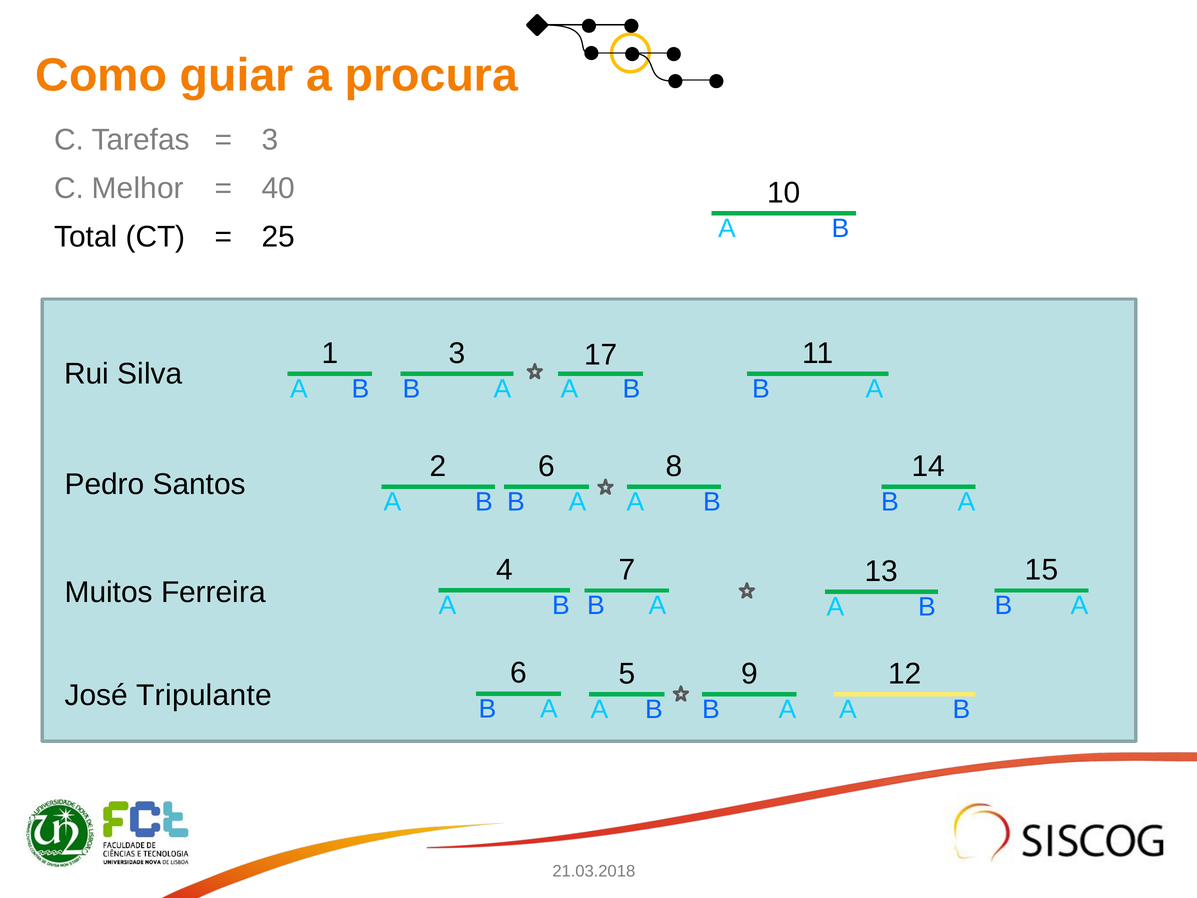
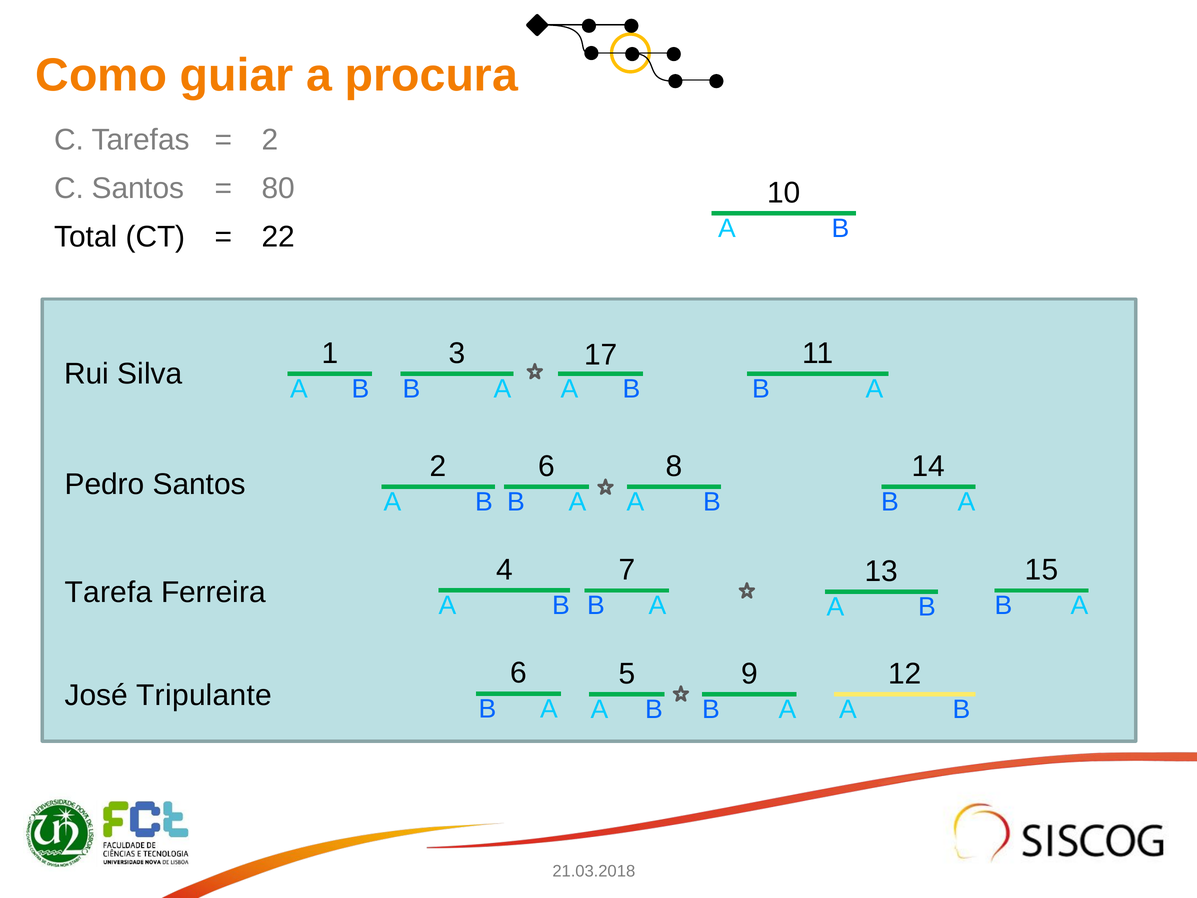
3: 3 -> 2 (270, 140)
C Melhor: Melhor -> Santos (138, 188)
40: 40 -> 80 (278, 188)
25: 25 -> 22 (278, 237)
Muitos: Muitos -> Tarefa (109, 592)
